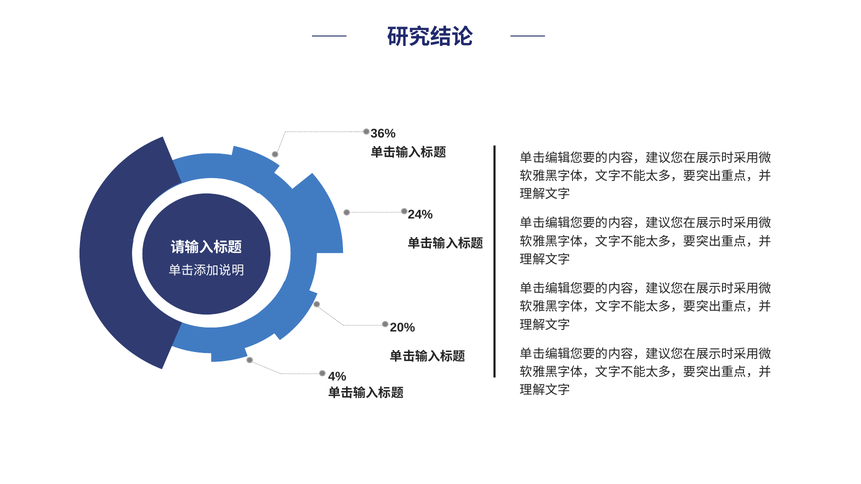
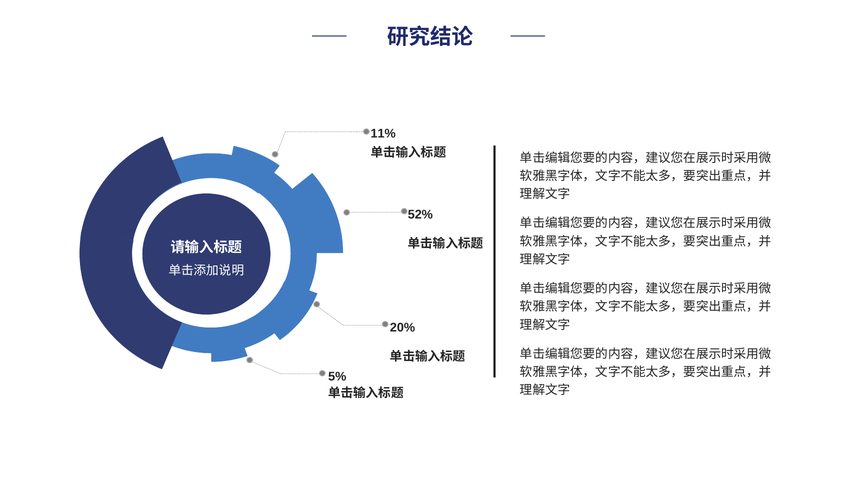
36%: 36% -> 11% (383, 134)
24%: 24% -> 52% (420, 215)
4%: 4% -> 5% (337, 377)
